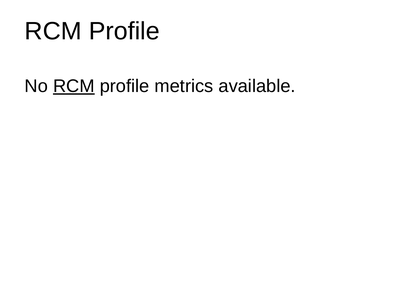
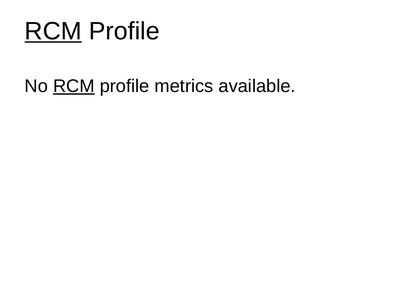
RCM underline: none -> present (53, 31)
